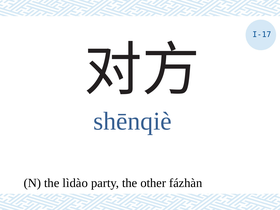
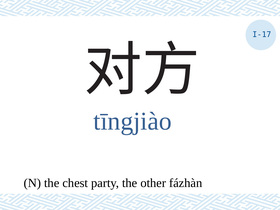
shēnqiè: shēnqiè -> tīngjiào (133, 121)
lìdào: lìdào -> chest (75, 183)
